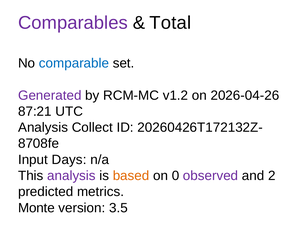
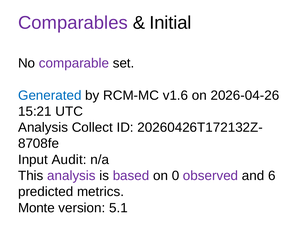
Total: Total -> Initial (170, 23)
comparable colour: blue -> purple (74, 63)
Generated colour: purple -> blue (50, 96)
v1.2: v1.2 -> v1.6 (175, 96)
87:21: 87:21 -> 15:21 (35, 112)
Days: Days -> Audit (69, 160)
based colour: orange -> purple (131, 176)
2: 2 -> 6 (272, 176)
3.5: 3.5 -> 5.1 (118, 208)
